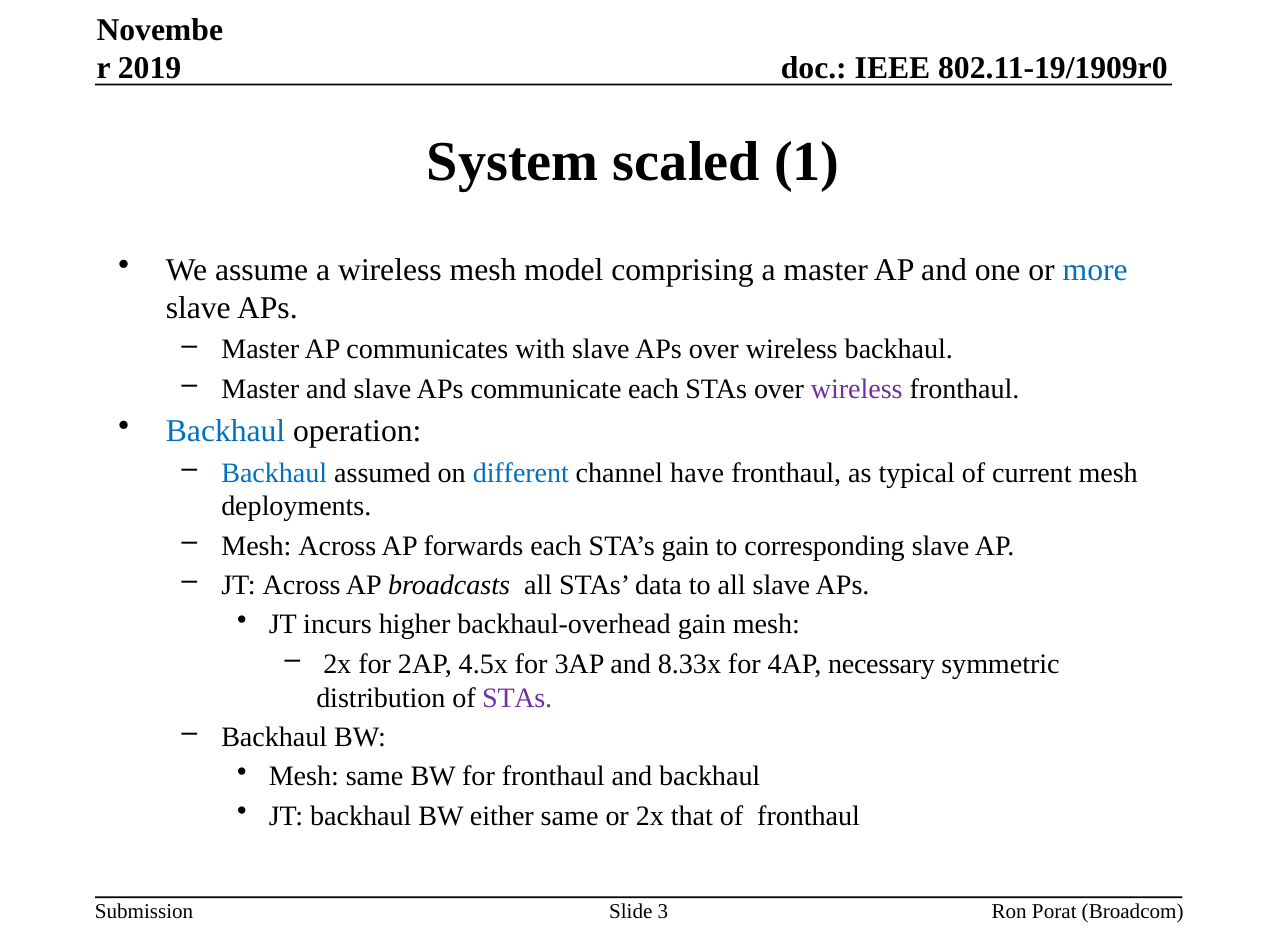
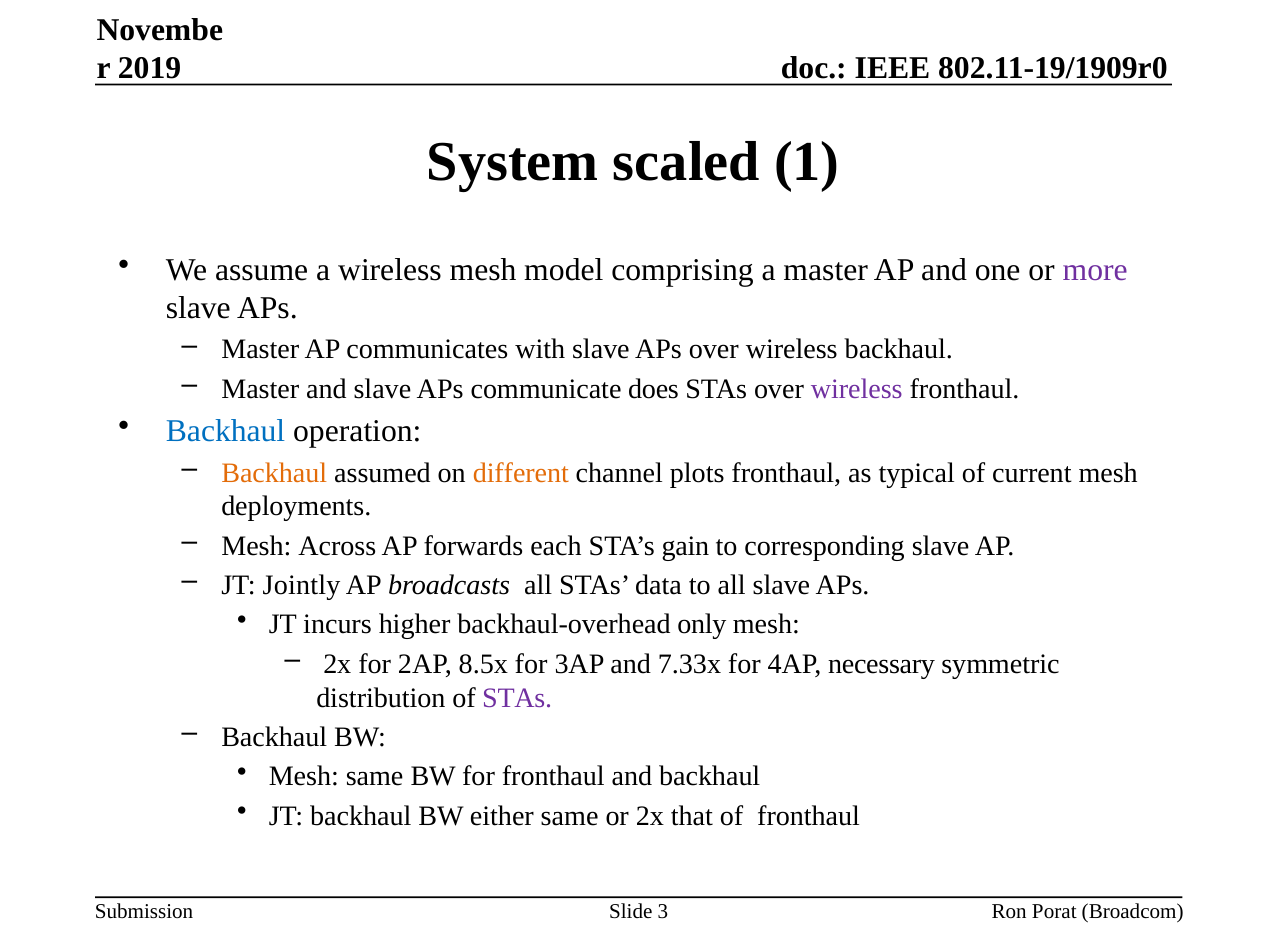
more colour: blue -> purple (1095, 270)
communicate each: each -> does (654, 389)
Backhaul colour: blue -> orange (274, 473)
different colour: blue -> orange (521, 473)
have: have -> plots (697, 473)
JT Across: Across -> Jointly (302, 585)
backhaul-overhead gain: gain -> only (702, 625)
4.5x: 4.5x -> 8.5x (483, 664)
8.33x: 8.33x -> 7.33x (689, 664)
